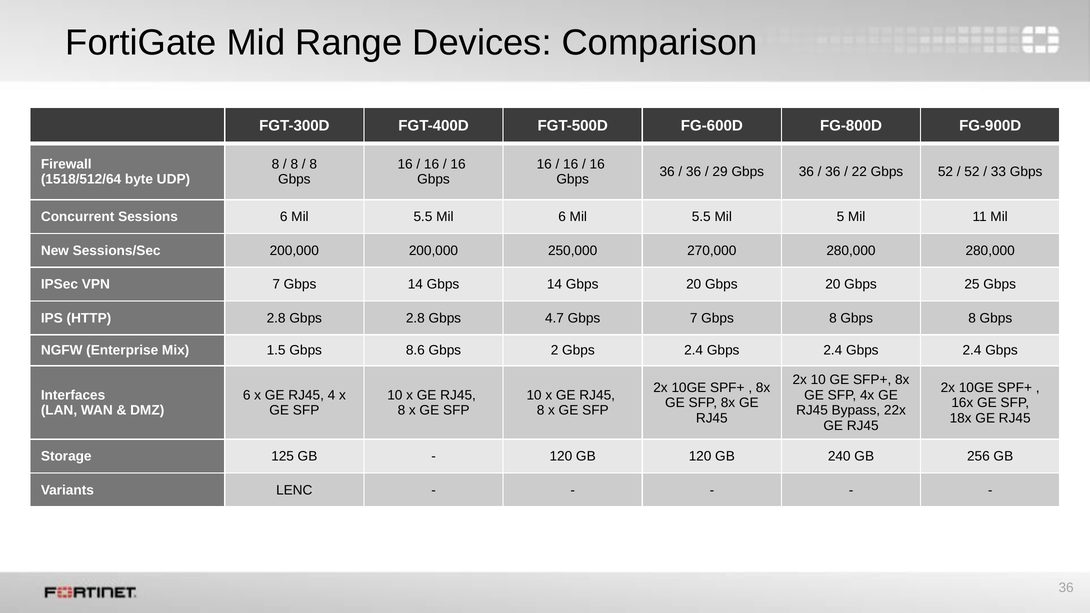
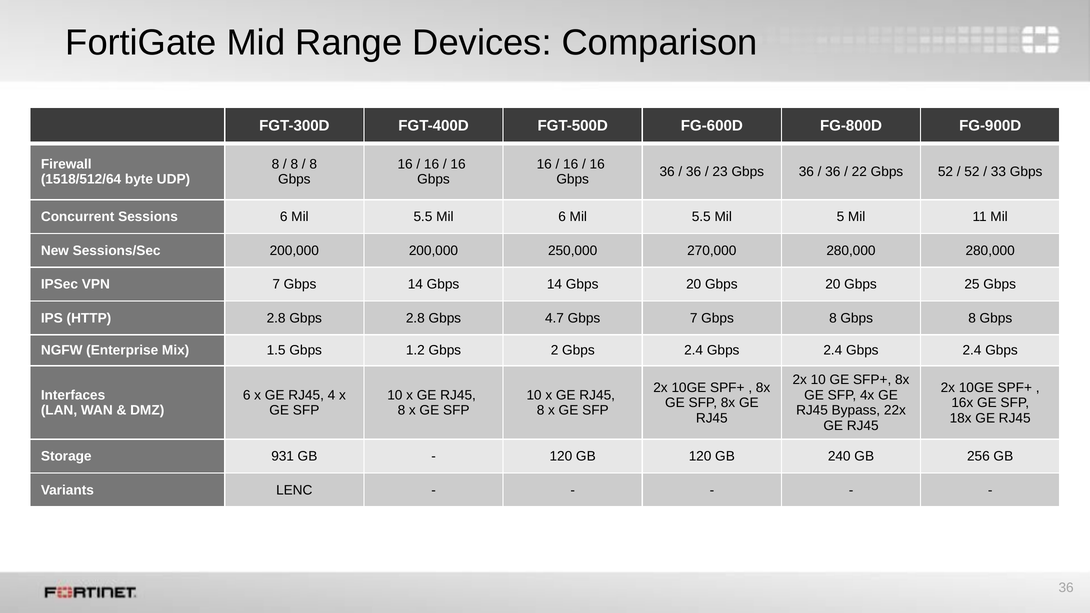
29: 29 -> 23 (720, 172)
8.6: 8.6 -> 1.2 (415, 351)
125: 125 -> 931 (283, 457)
